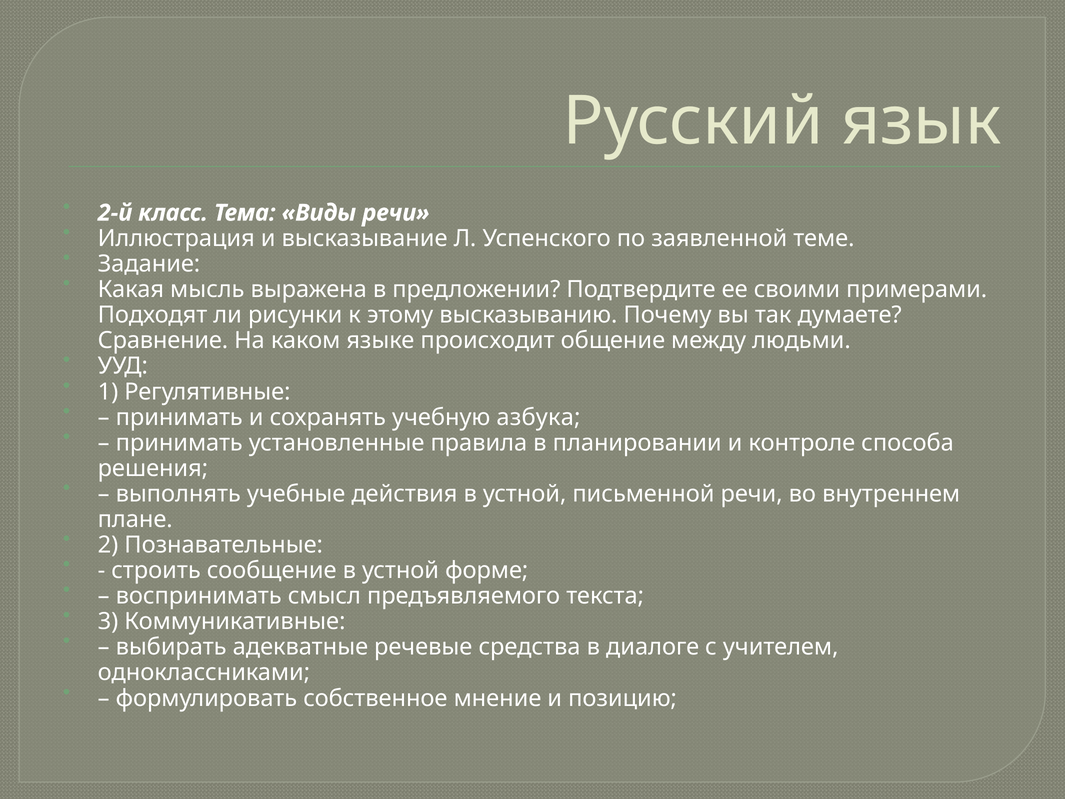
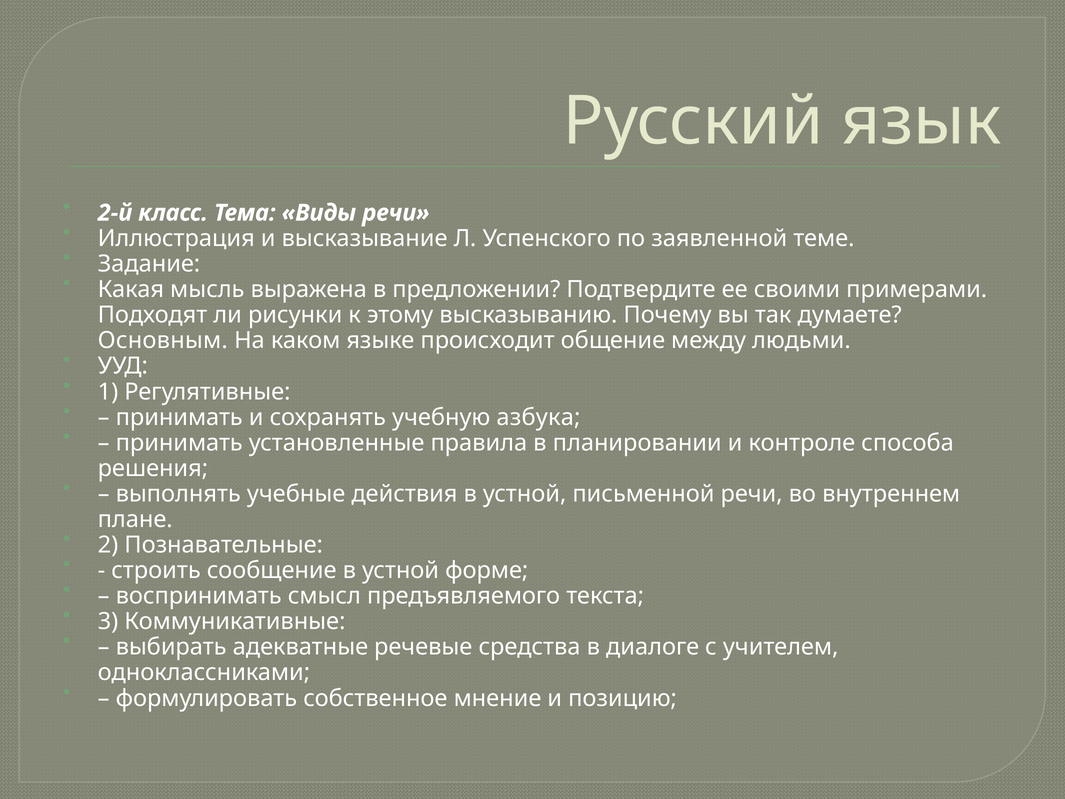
Сравнение: Сравнение -> Основным (163, 341)
